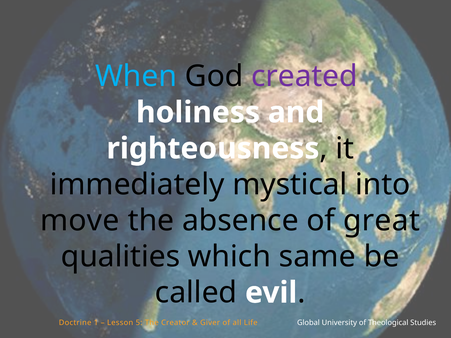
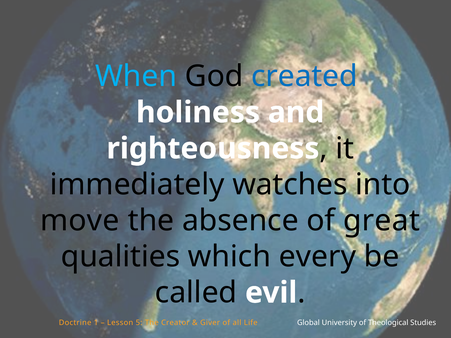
created colour: purple -> blue (304, 76)
mystical: mystical -> watches (290, 185)
same: same -> every (317, 257)
